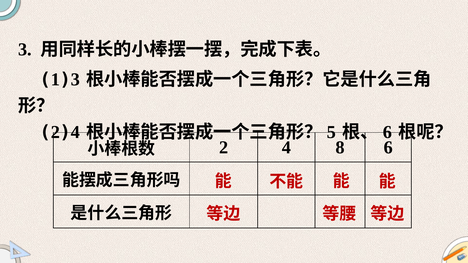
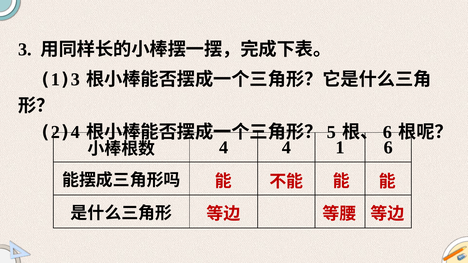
2: 2 -> 4 (224, 148)
8: 8 -> 1 (340, 148)
